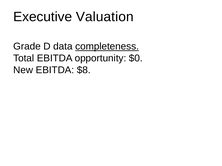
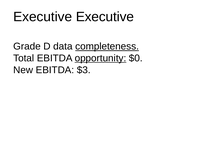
Executive Valuation: Valuation -> Executive (105, 17)
opportunity underline: none -> present (100, 58)
$8: $8 -> $3 (84, 70)
